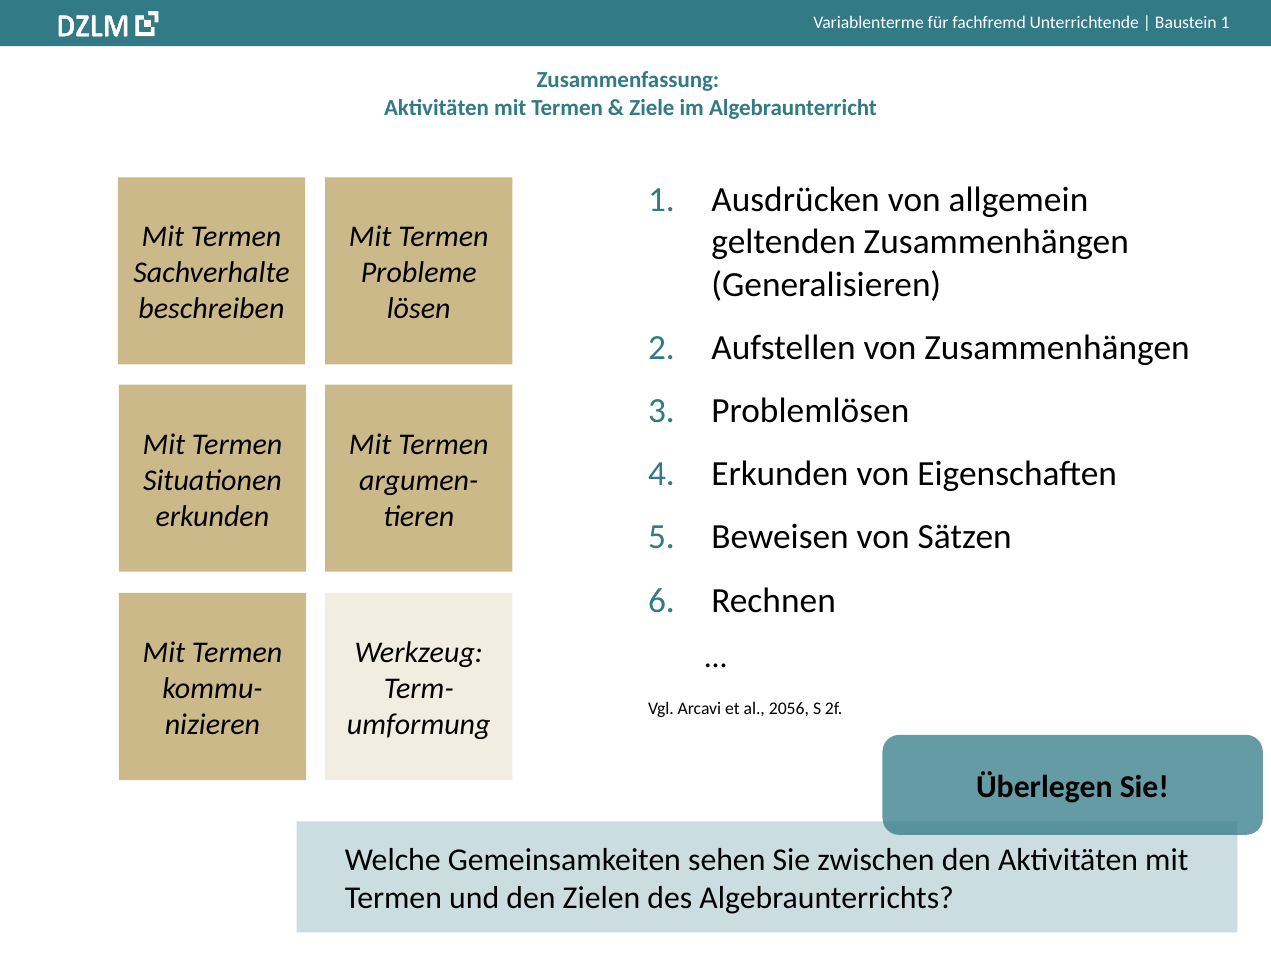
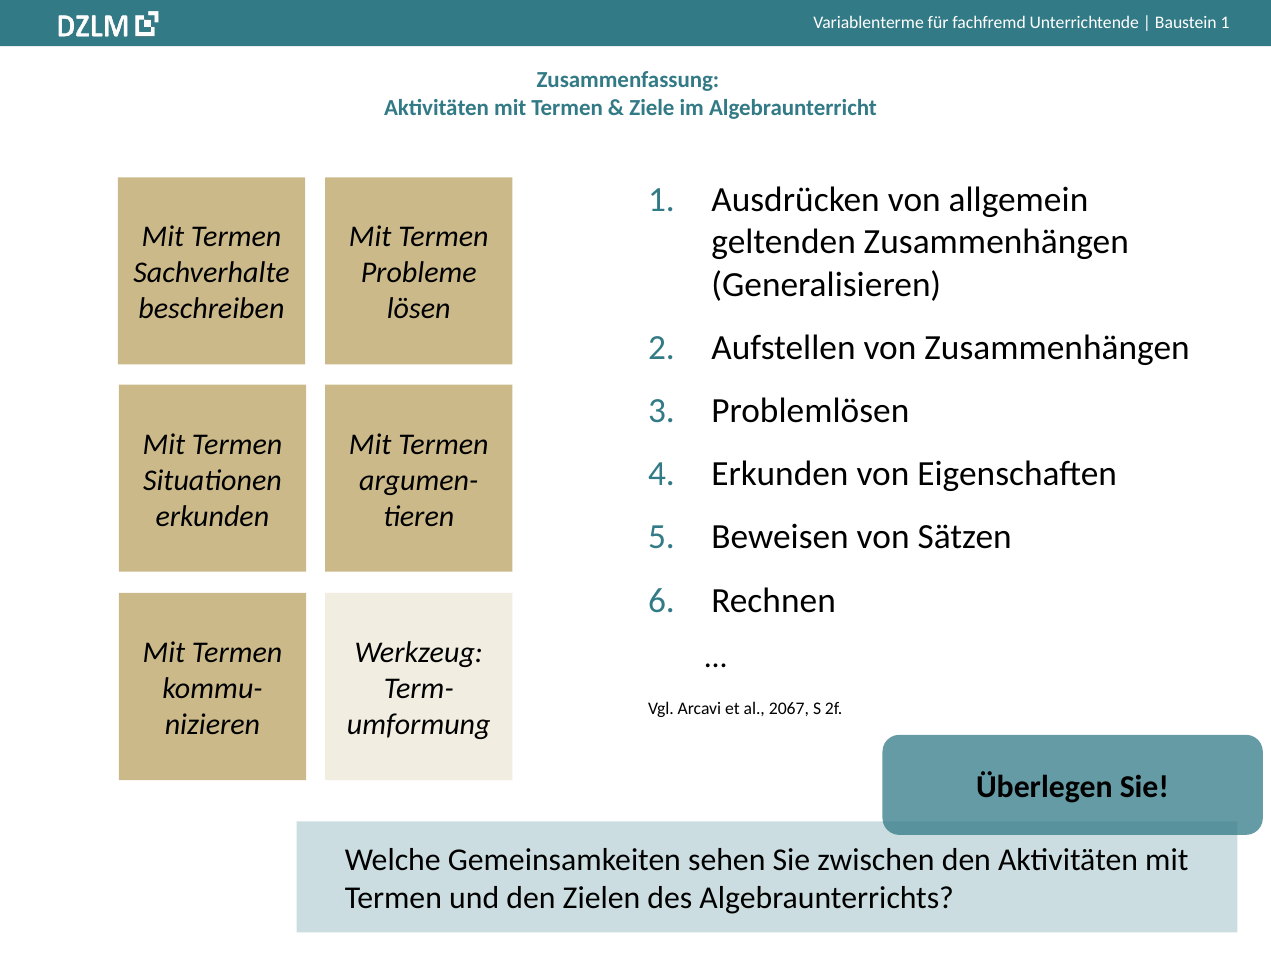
2056: 2056 -> 2067 (789, 709)
